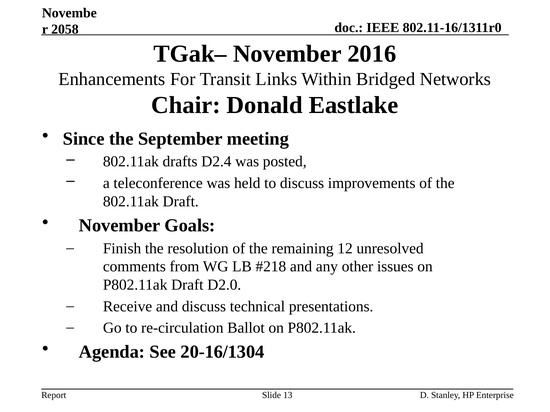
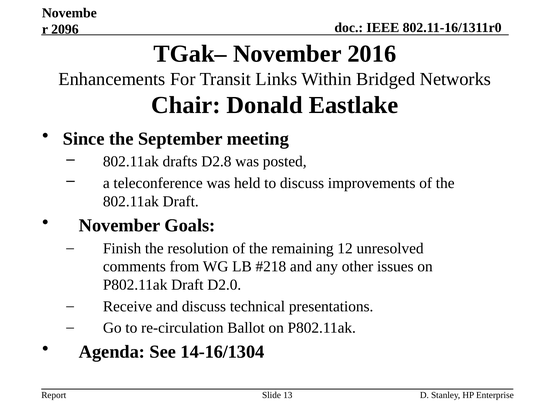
2058: 2058 -> 2096 (65, 29)
D2.4: D2.4 -> D2.8 (216, 162)
20-16/1304: 20-16/1304 -> 14-16/1304 (222, 352)
